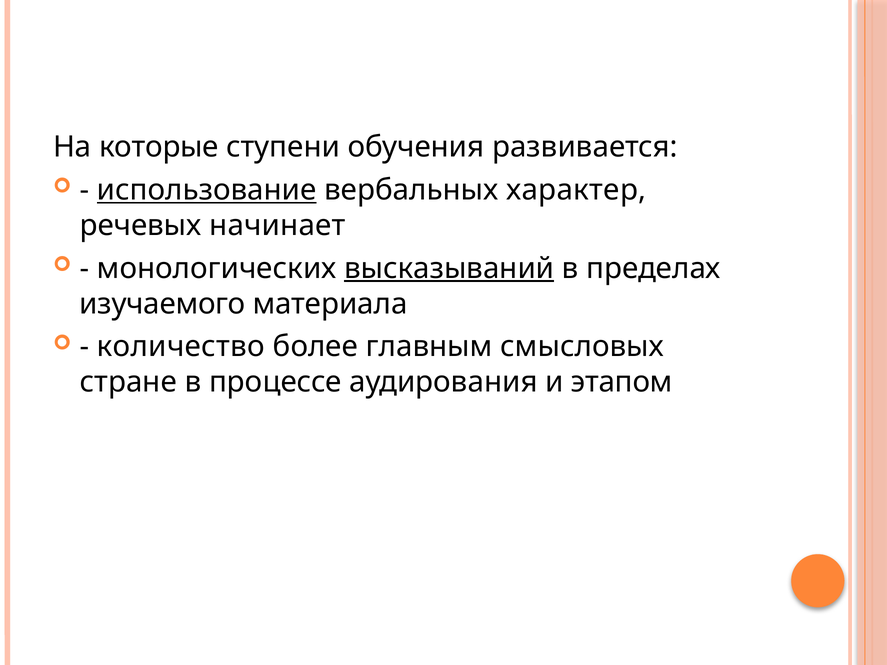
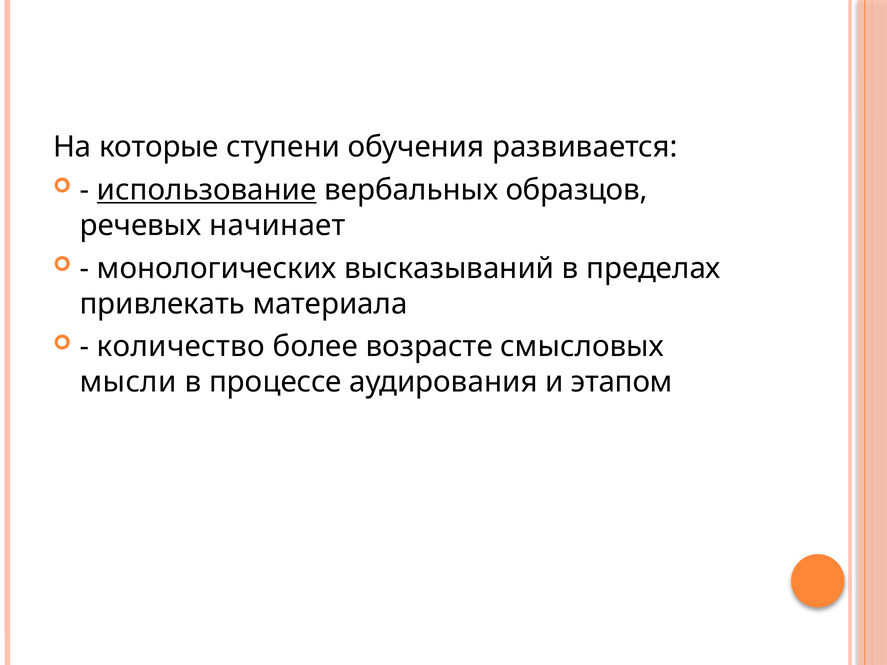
характер: характер -> образцов (577, 190)
высказываний underline: present -> none (449, 268)
изучаемого: изучаемого -> привлекать (162, 304)
главным: главным -> возрасте (429, 347)
стране: стране -> мысли (128, 382)
